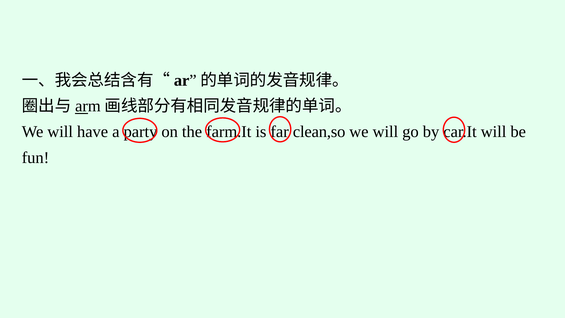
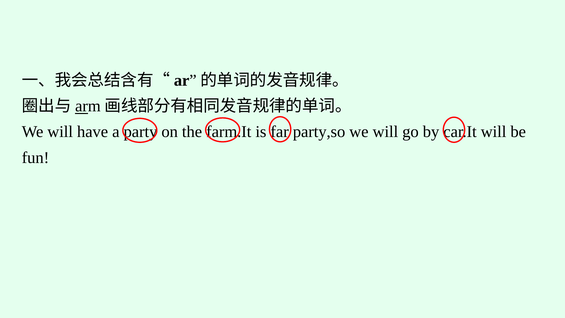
clean,so: clean,so -> party,so (319, 132)
